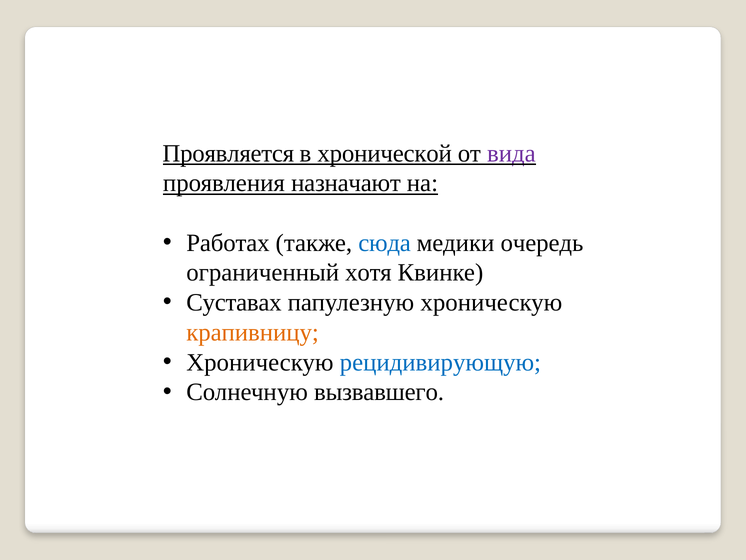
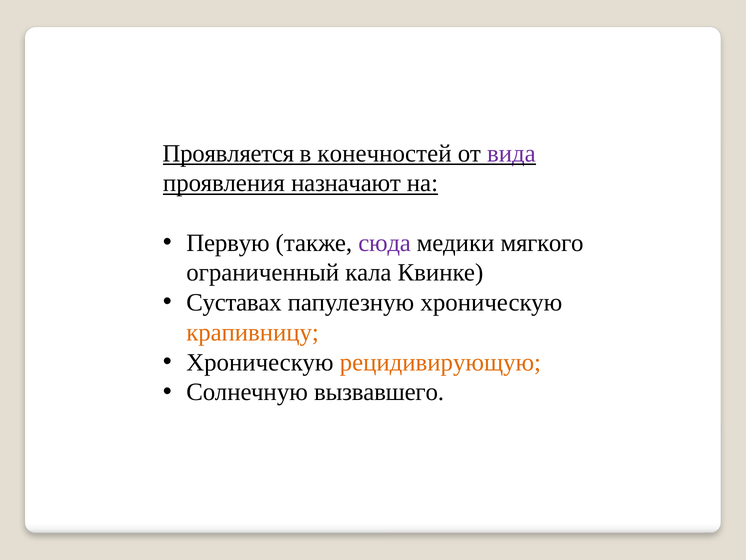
хронической: хронической -> конечностей (385, 153)
Работах: Работах -> Первую (228, 243)
сюда colour: blue -> purple (385, 243)
очередь: очередь -> мягкого (542, 243)
хотя: хотя -> кала (368, 273)
рецидивирующую colour: blue -> orange (440, 362)
